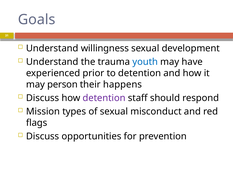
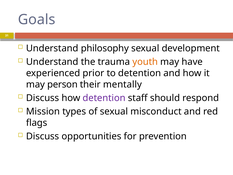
willingness: willingness -> philosophy (105, 48)
youth colour: blue -> orange (145, 62)
happens: happens -> mentally (123, 84)
